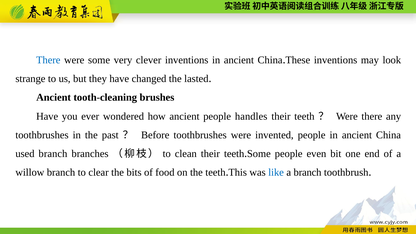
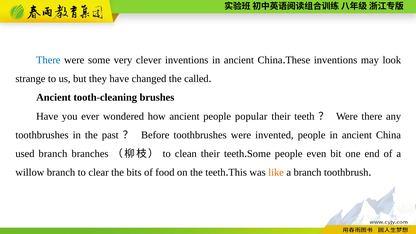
lasted: lasted -> called (196, 79)
handles: handles -> popular (251, 116)
like colour: blue -> orange (276, 172)
